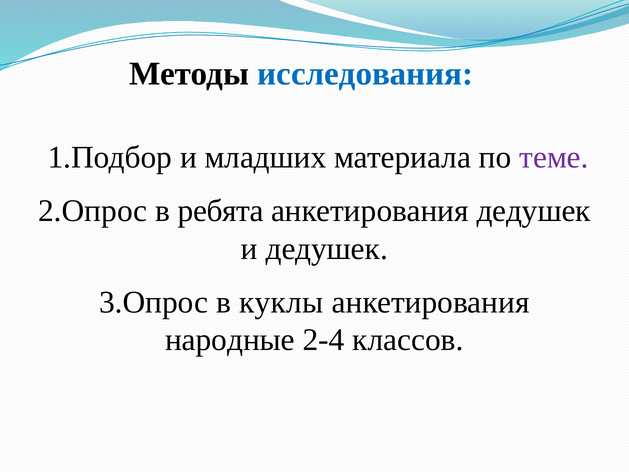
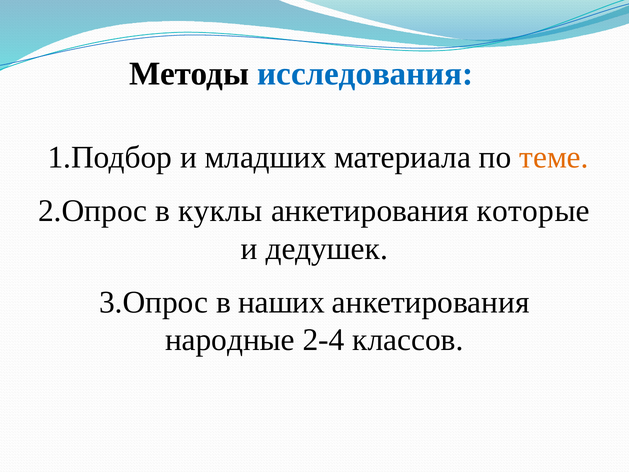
теме colour: purple -> orange (554, 157)
ребята: ребята -> куклы (220, 211)
анкетирования дедушек: дедушек -> которые (533, 211)
куклы: куклы -> наших (282, 302)
